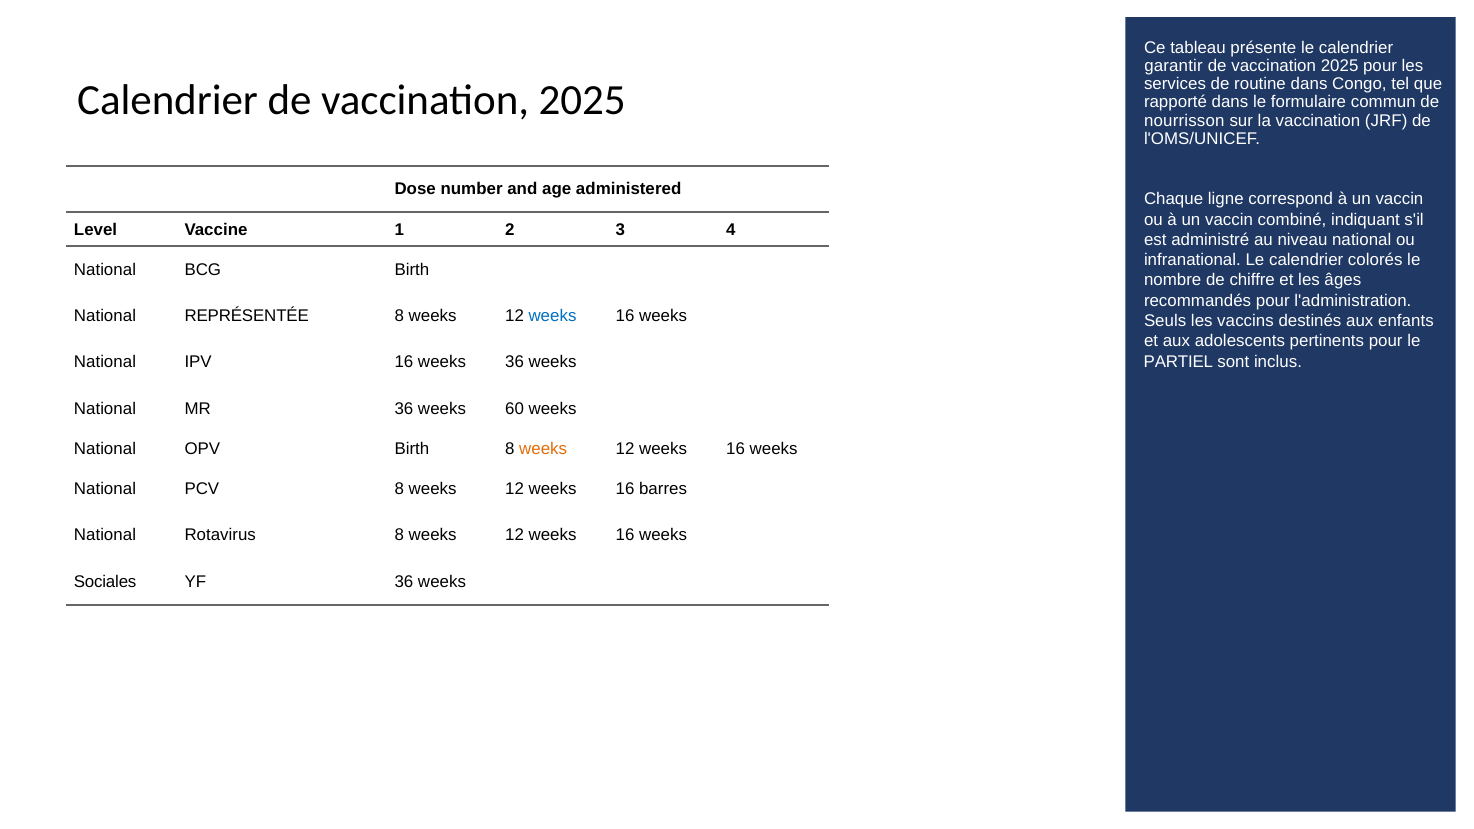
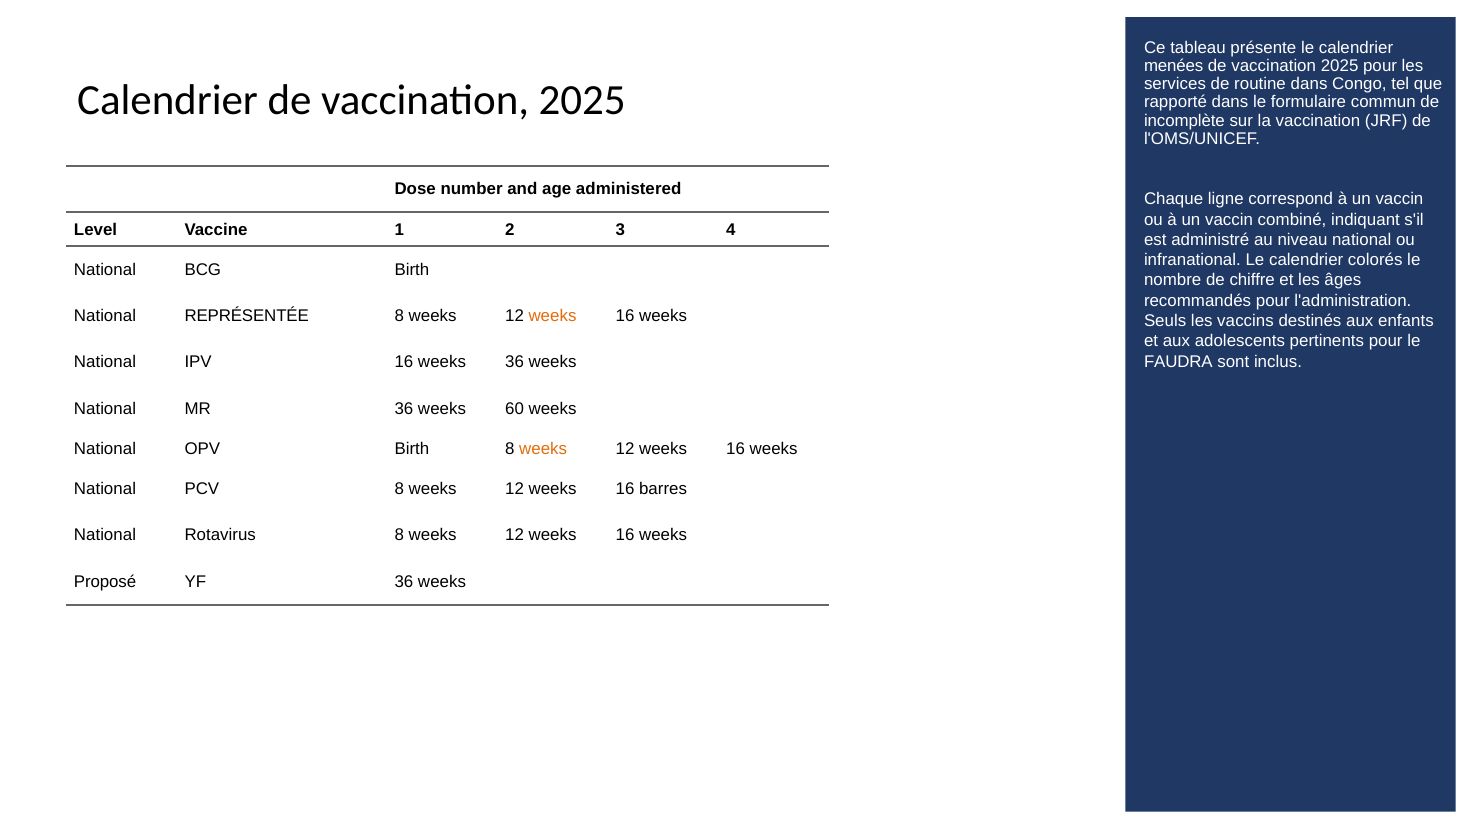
garantir: garantir -> menées (1174, 66)
nourrisson: nourrisson -> incomplète (1184, 121)
weeks colour: blue -> orange (552, 316)
PARTIEL: PARTIEL -> FAUDRA (1178, 362)
Sociales: Sociales -> Proposé (105, 582)
